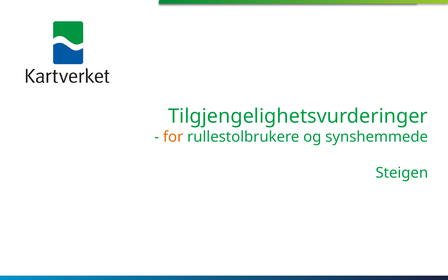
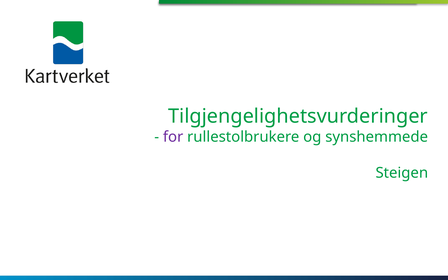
for colour: orange -> purple (173, 137)
